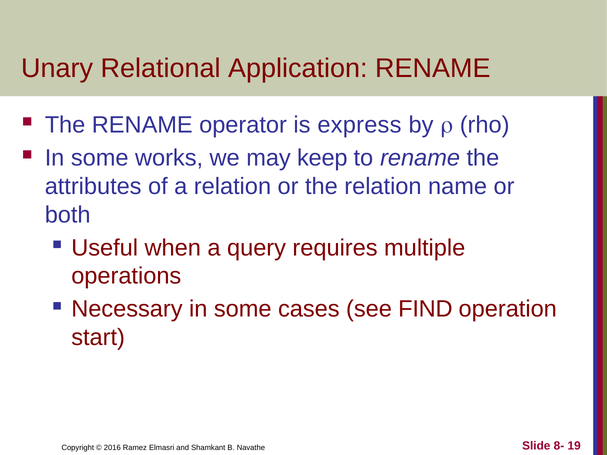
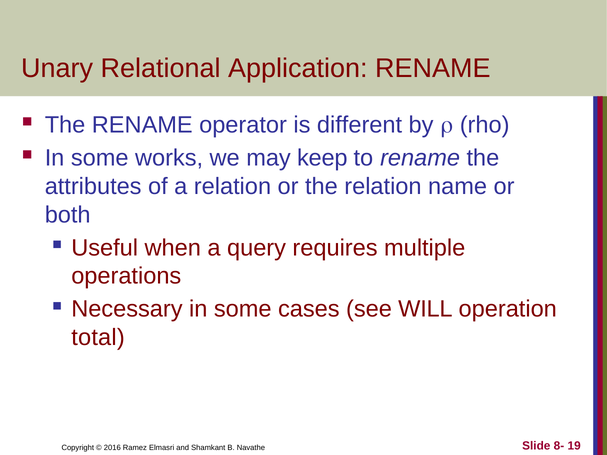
express: express -> different (360, 125)
FIND: FIND -> WILL (425, 309)
start: start -> total (98, 338)
